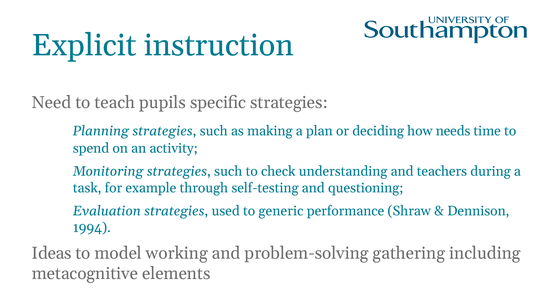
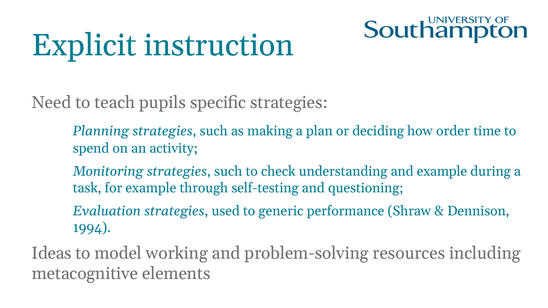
needs: needs -> order (453, 131)
and teachers: teachers -> example (442, 172)
gathering: gathering -> resources (409, 253)
